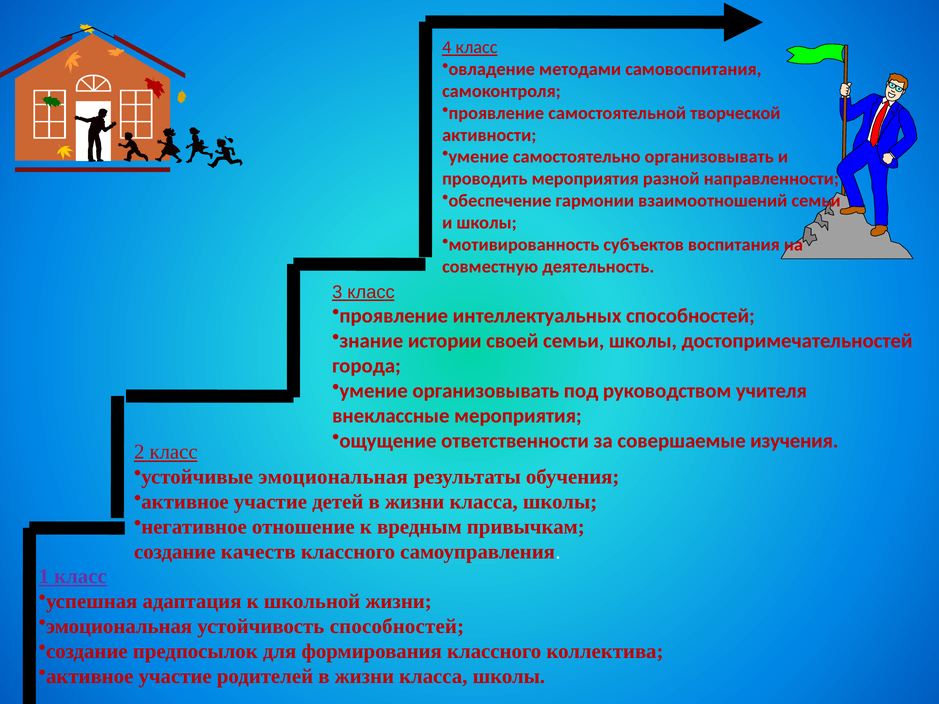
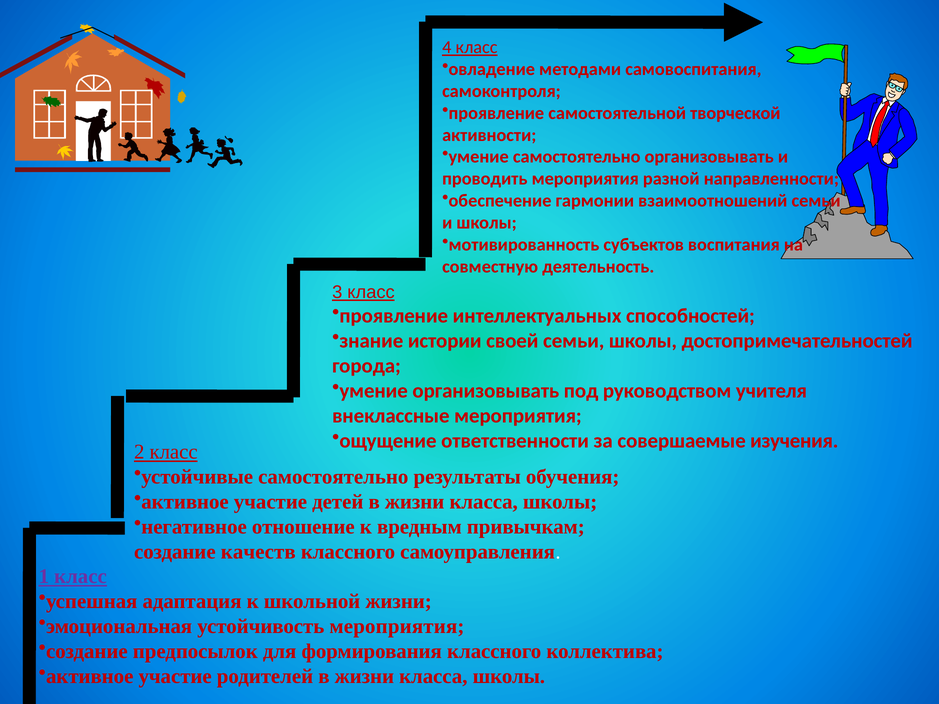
устойчивые эмоциональная: эмоциональная -> самостоятельно (333, 477)
устойчивость способностей: способностей -> мероприятия (397, 627)
